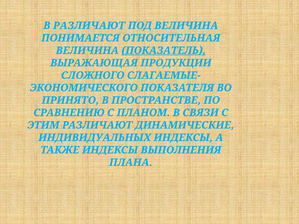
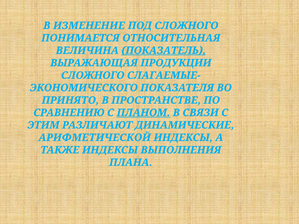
В РАЗЛИЧАЮТ: РАЗЛИЧАЮТ -> ИЗМЕНЕНИЕ (89, 26)
ПОД ВЕЛИЧИНА: ВЕЛИЧИНА -> СЛОЖНОГО (186, 26)
ПЛАНОМ underline: none -> present (143, 113)
ИНДИВИДУАЛЬНЫХ: ИНДИВИДУАЛЬНЫХ -> АРИФМЕТИЧЕСКОЙ (95, 138)
